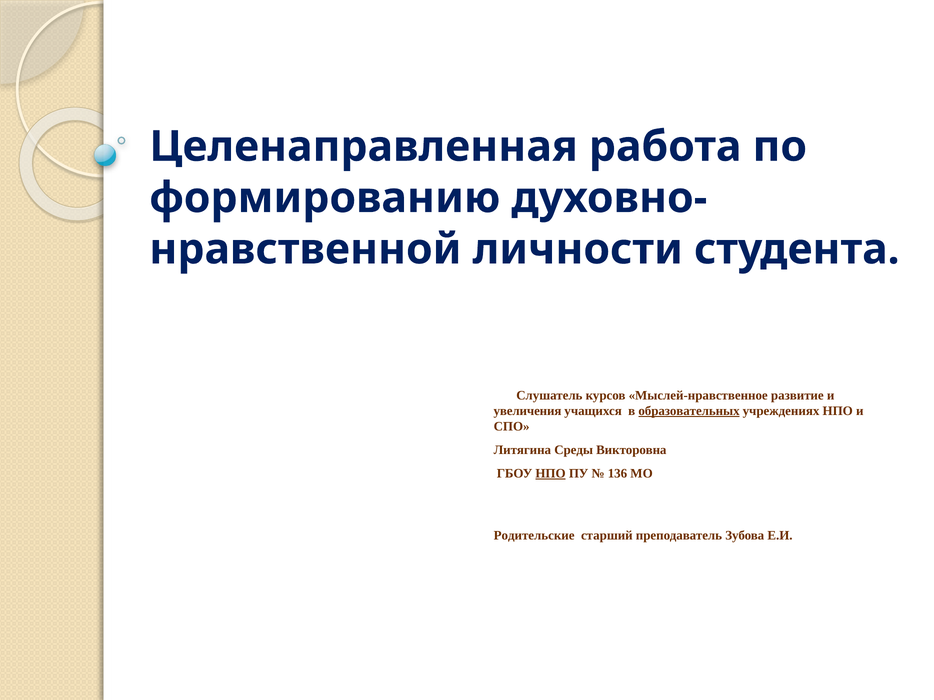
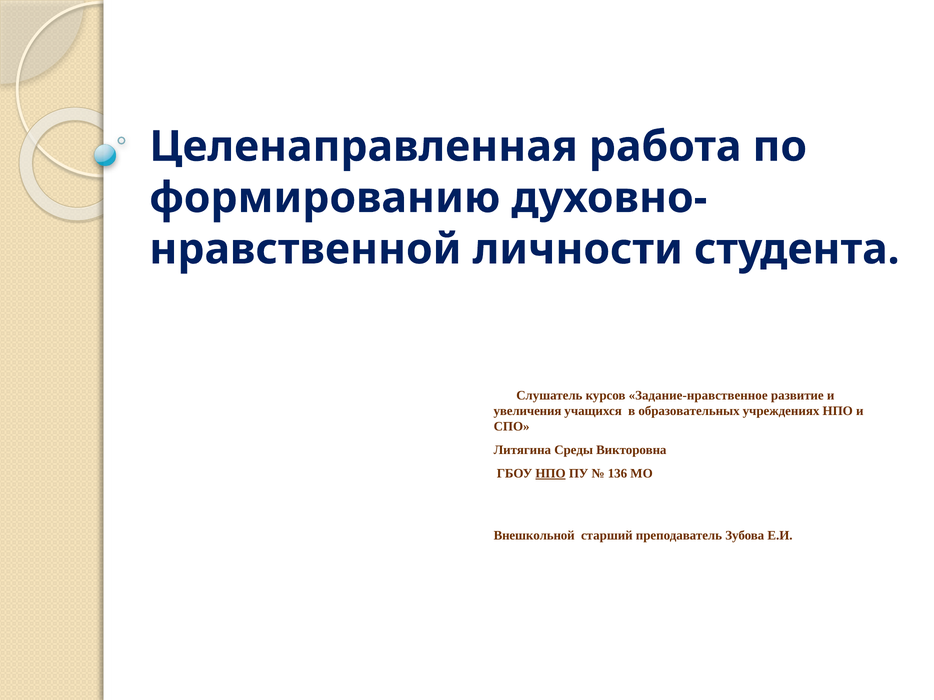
Мыслей-нравственное: Мыслей-нравственное -> Задание-нравственное (698, 396)
образовательных underline: present -> none (689, 411)
Родительские: Родительские -> Внешкольной (534, 536)
